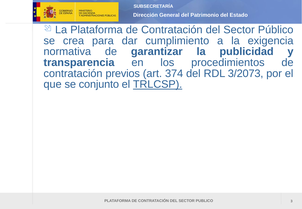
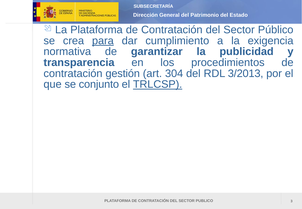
para underline: none -> present (103, 41)
previos: previos -> gestión (123, 74)
374: 374 -> 304 (174, 74)
3/2073: 3/2073 -> 3/2013 (246, 74)
